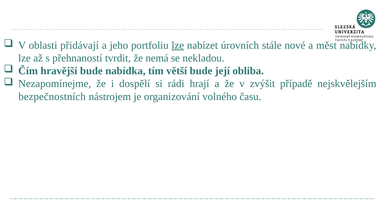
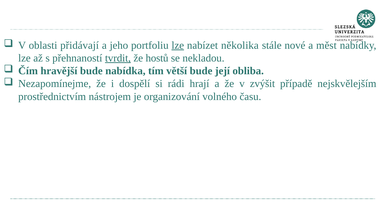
úrovních: úrovních -> několika (240, 45)
tvrdit underline: none -> present (118, 58)
nemá: nemá -> hostů (157, 58)
bezpečnostních: bezpečnostních -> prostřednictvím (52, 97)
